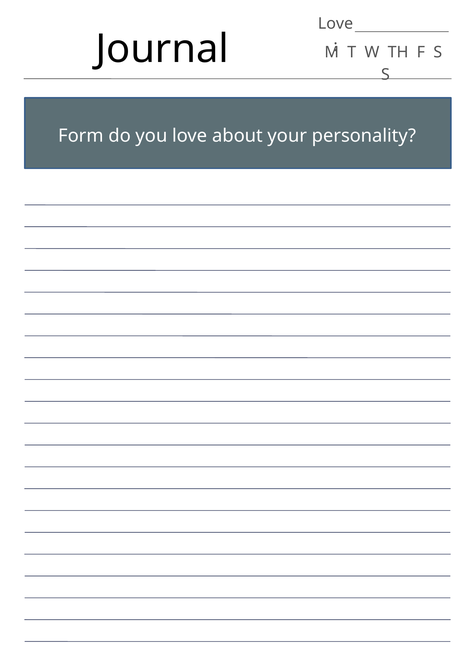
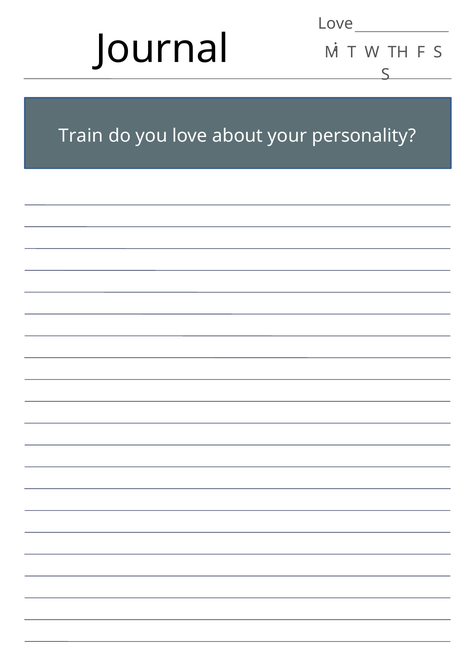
Form: Form -> Train (81, 136)
